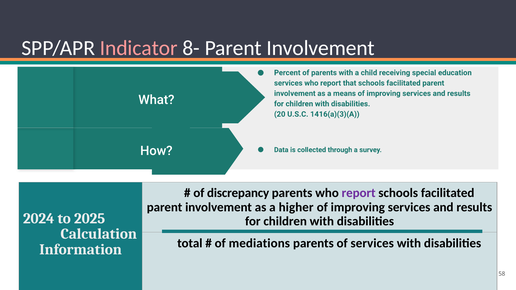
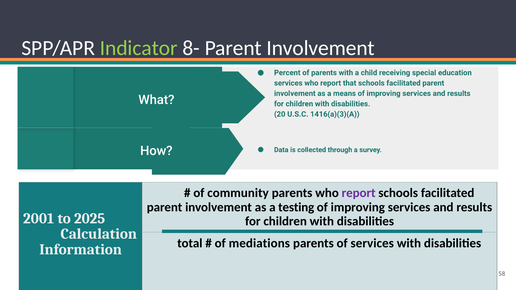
Indicator colour: pink -> light green (139, 48)
discrepancy: discrepancy -> community (238, 193)
higher: higher -> testing (296, 207)
2024: 2024 -> 2001 (39, 219)
